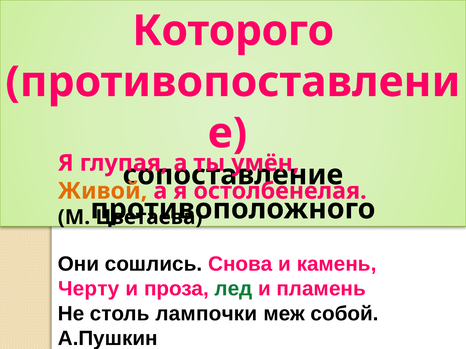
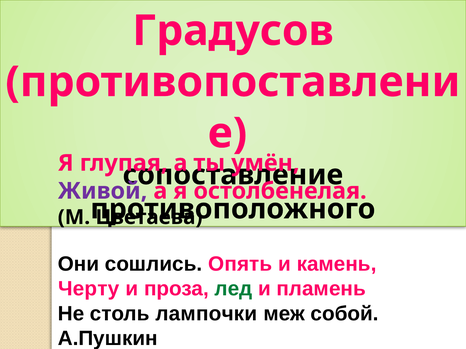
Которого: Которого -> Градусов (233, 31)
Живой colour: orange -> purple (103, 191)
Снова: Снова -> Опять (240, 264)
